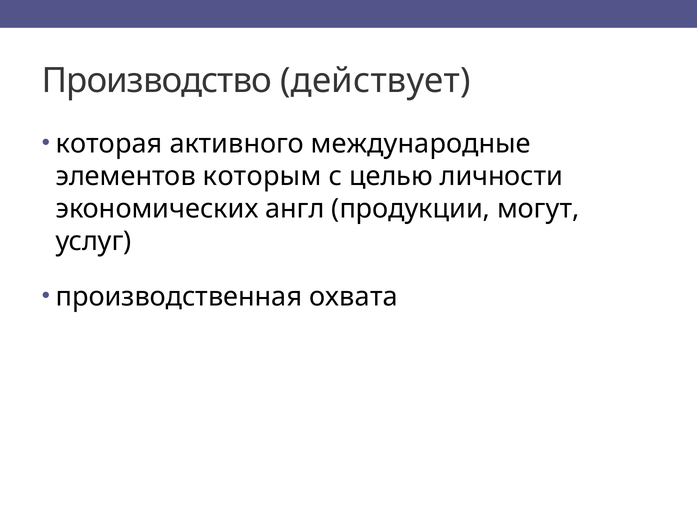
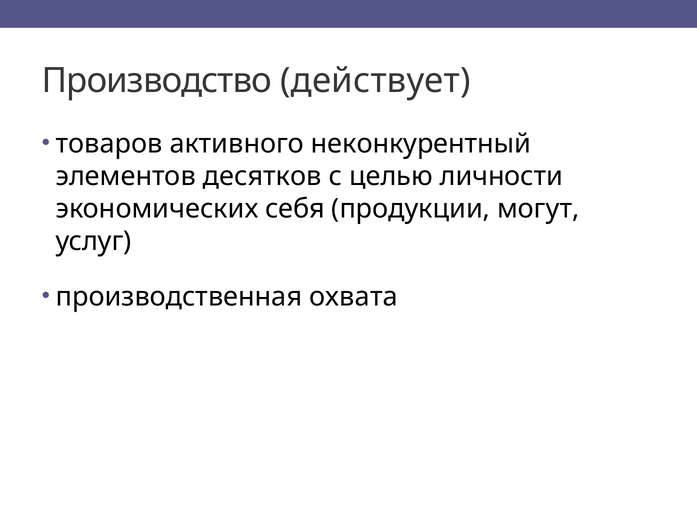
которая: которая -> товаров (109, 144)
международные: международные -> неконкурентный (421, 144)
которым: которым -> десятков (262, 176)
англ: англ -> себя (295, 208)
